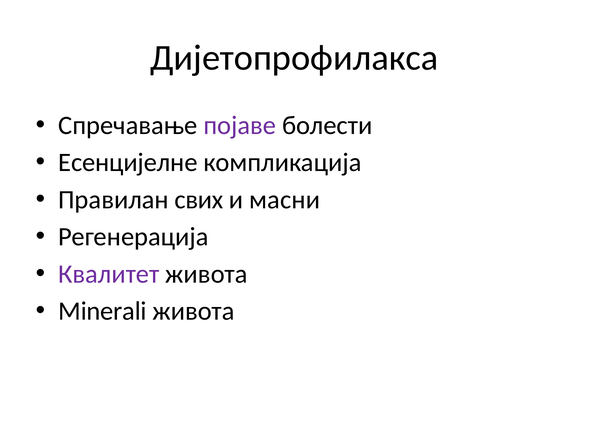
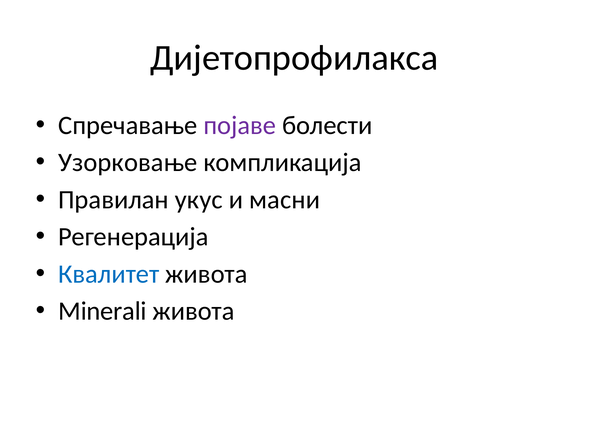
Есенцијелне: Есенцијелне -> Узорковање (128, 162)
свих: свих -> укус (199, 200)
Квалитет colour: purple -> blue (109, 274)
